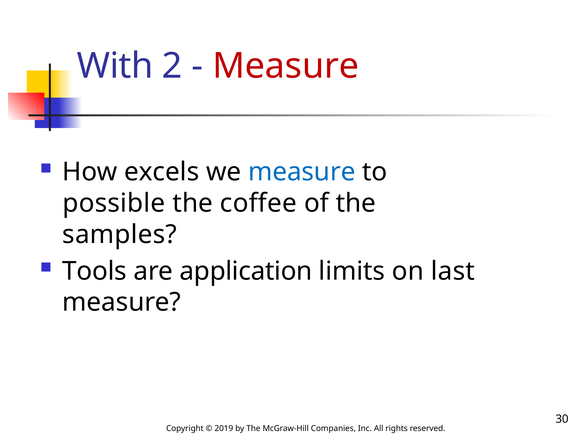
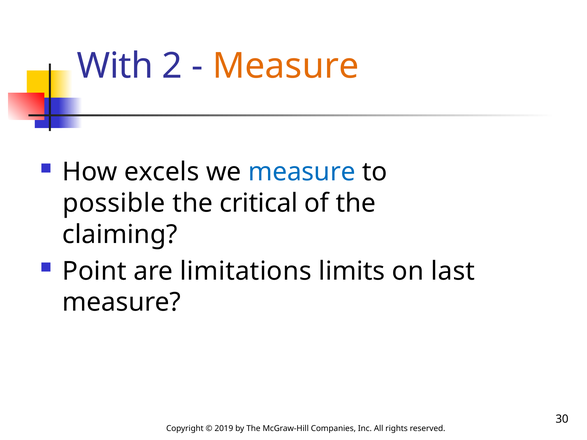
Measure colour: red -> orange (286, 66)
coffee: coffee -> critical (259, 203)
samples: samples -> claiming (120, 235)
Tools: Tools -> Point (94, 271)
application: application -> limitations (246, 271)
